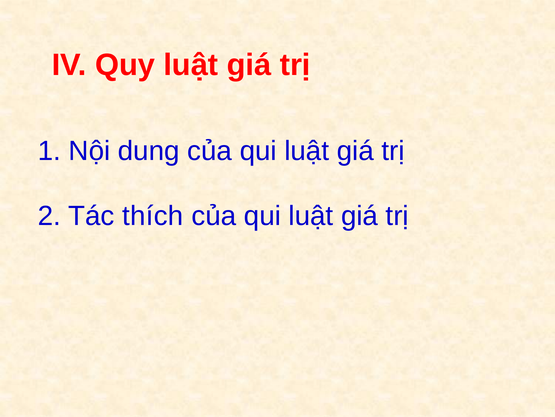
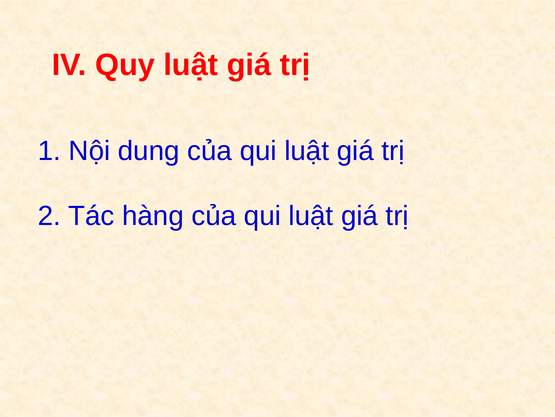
thích: thích -> hàng (153, 216)
